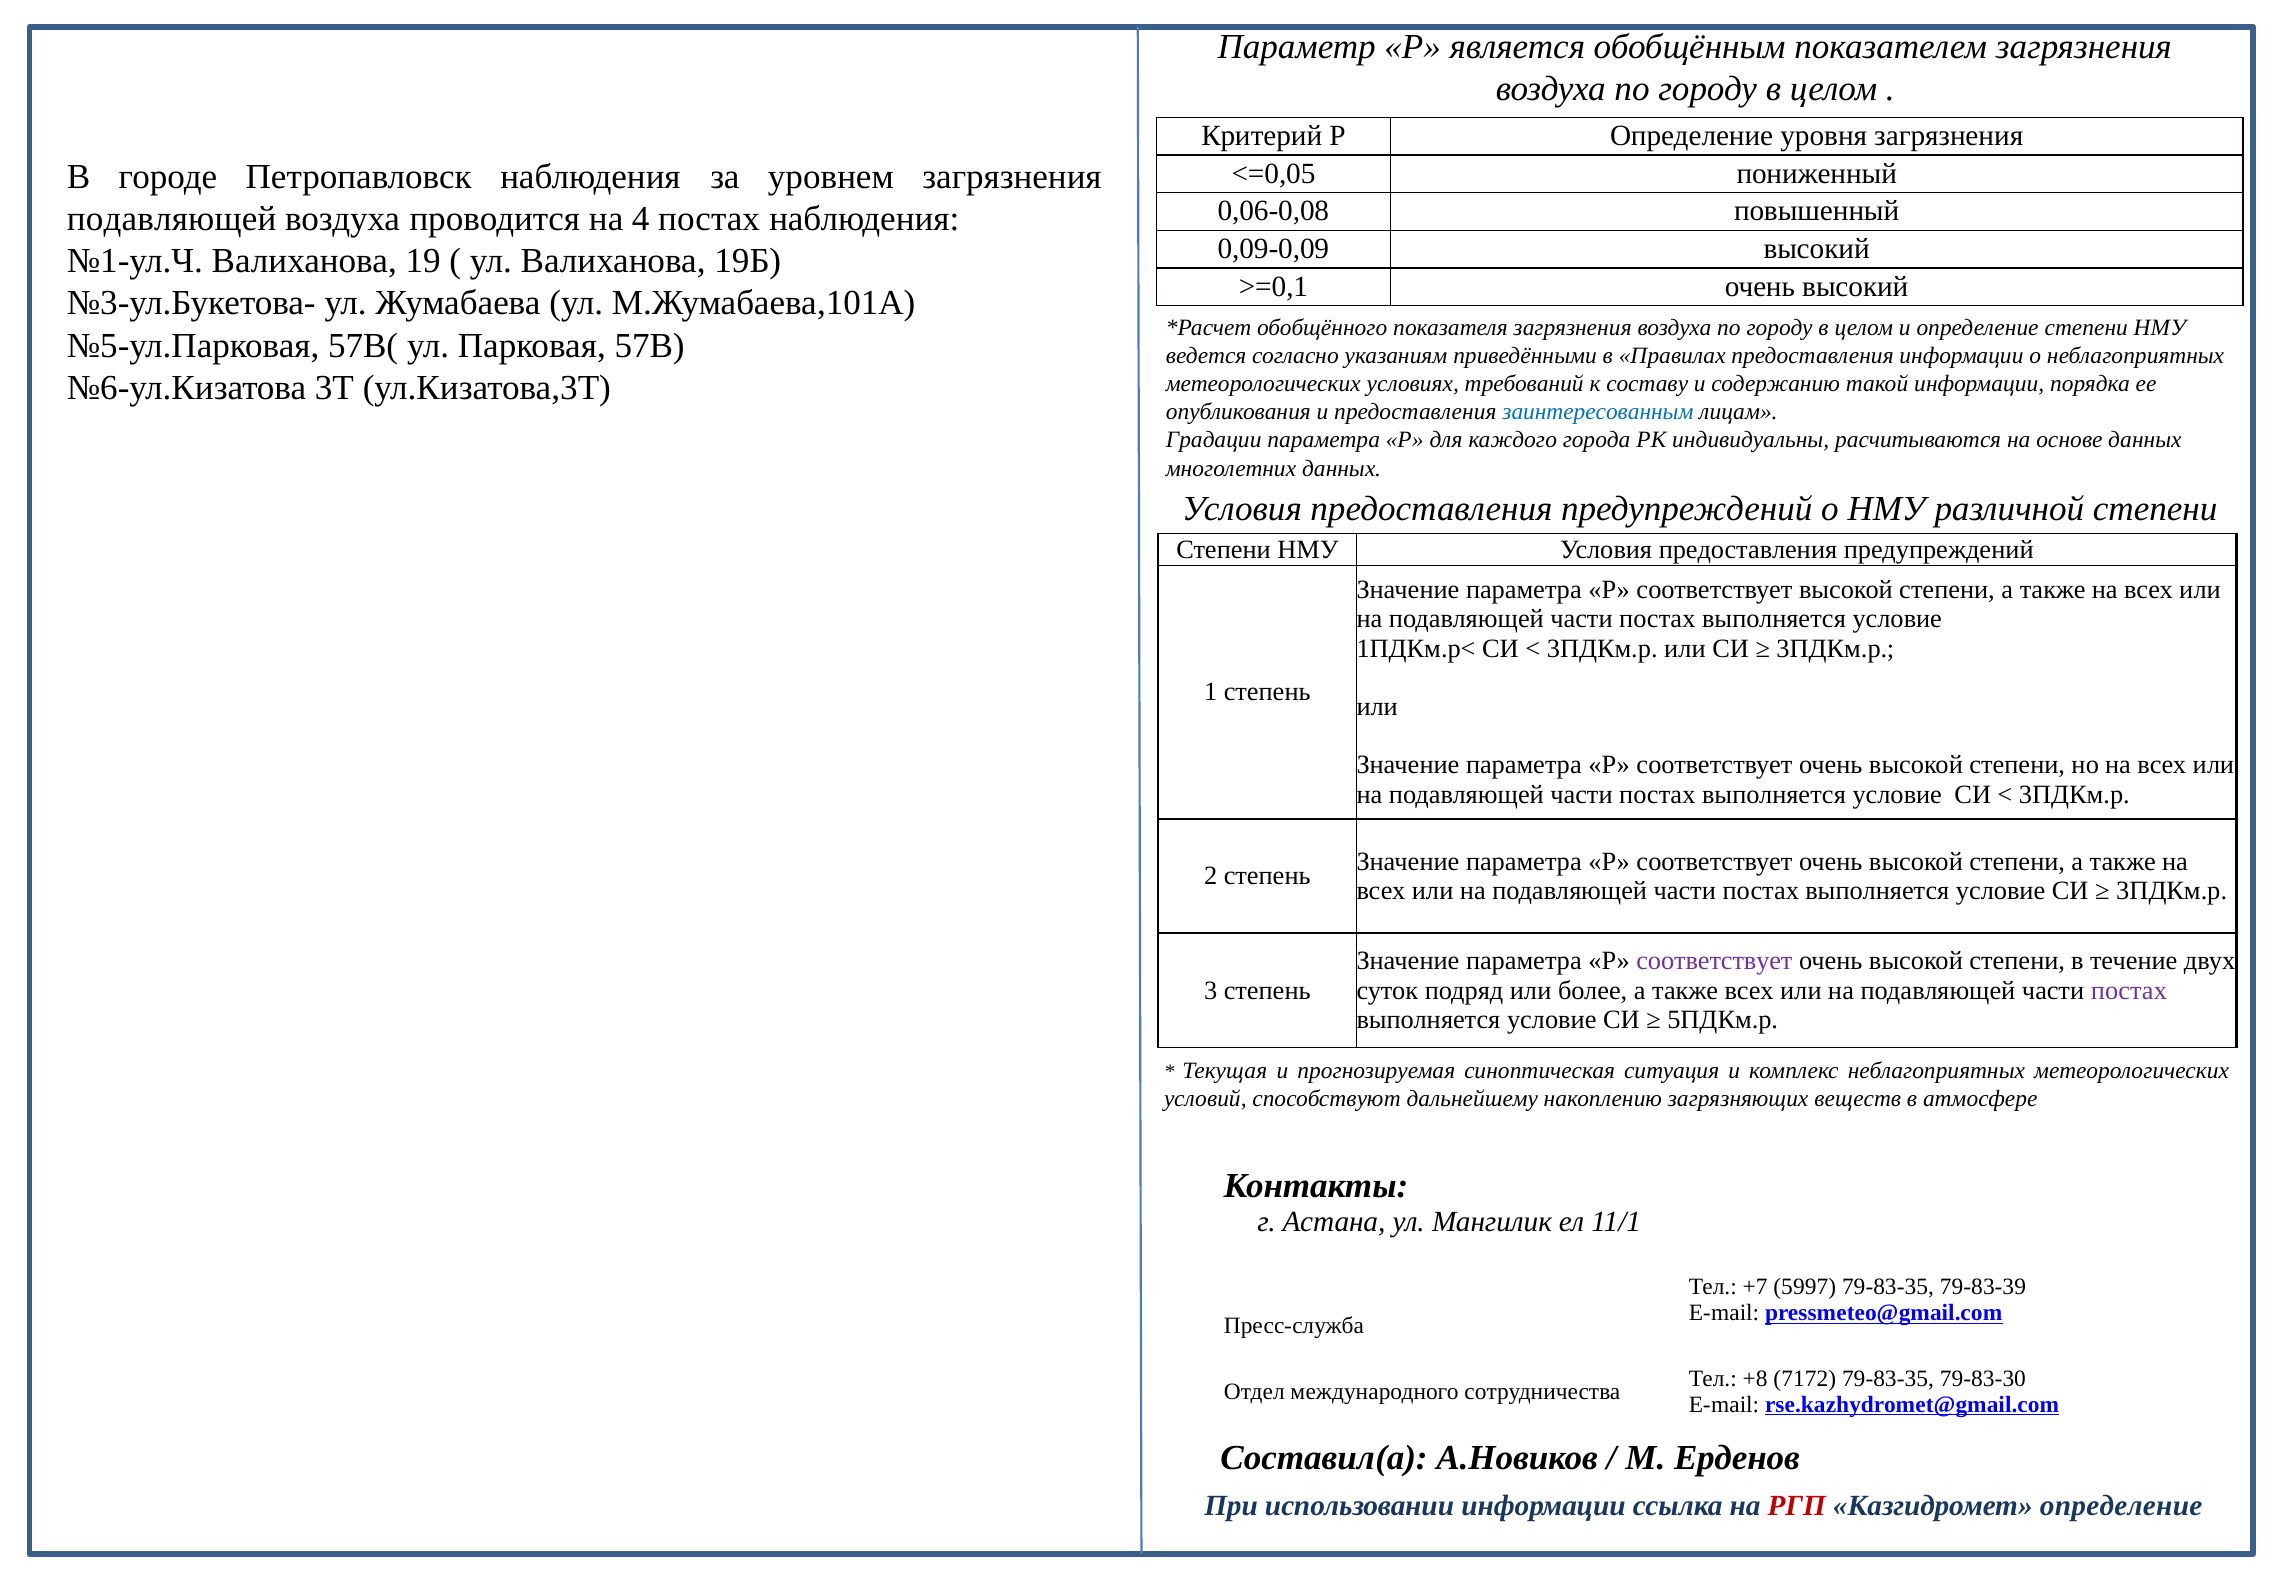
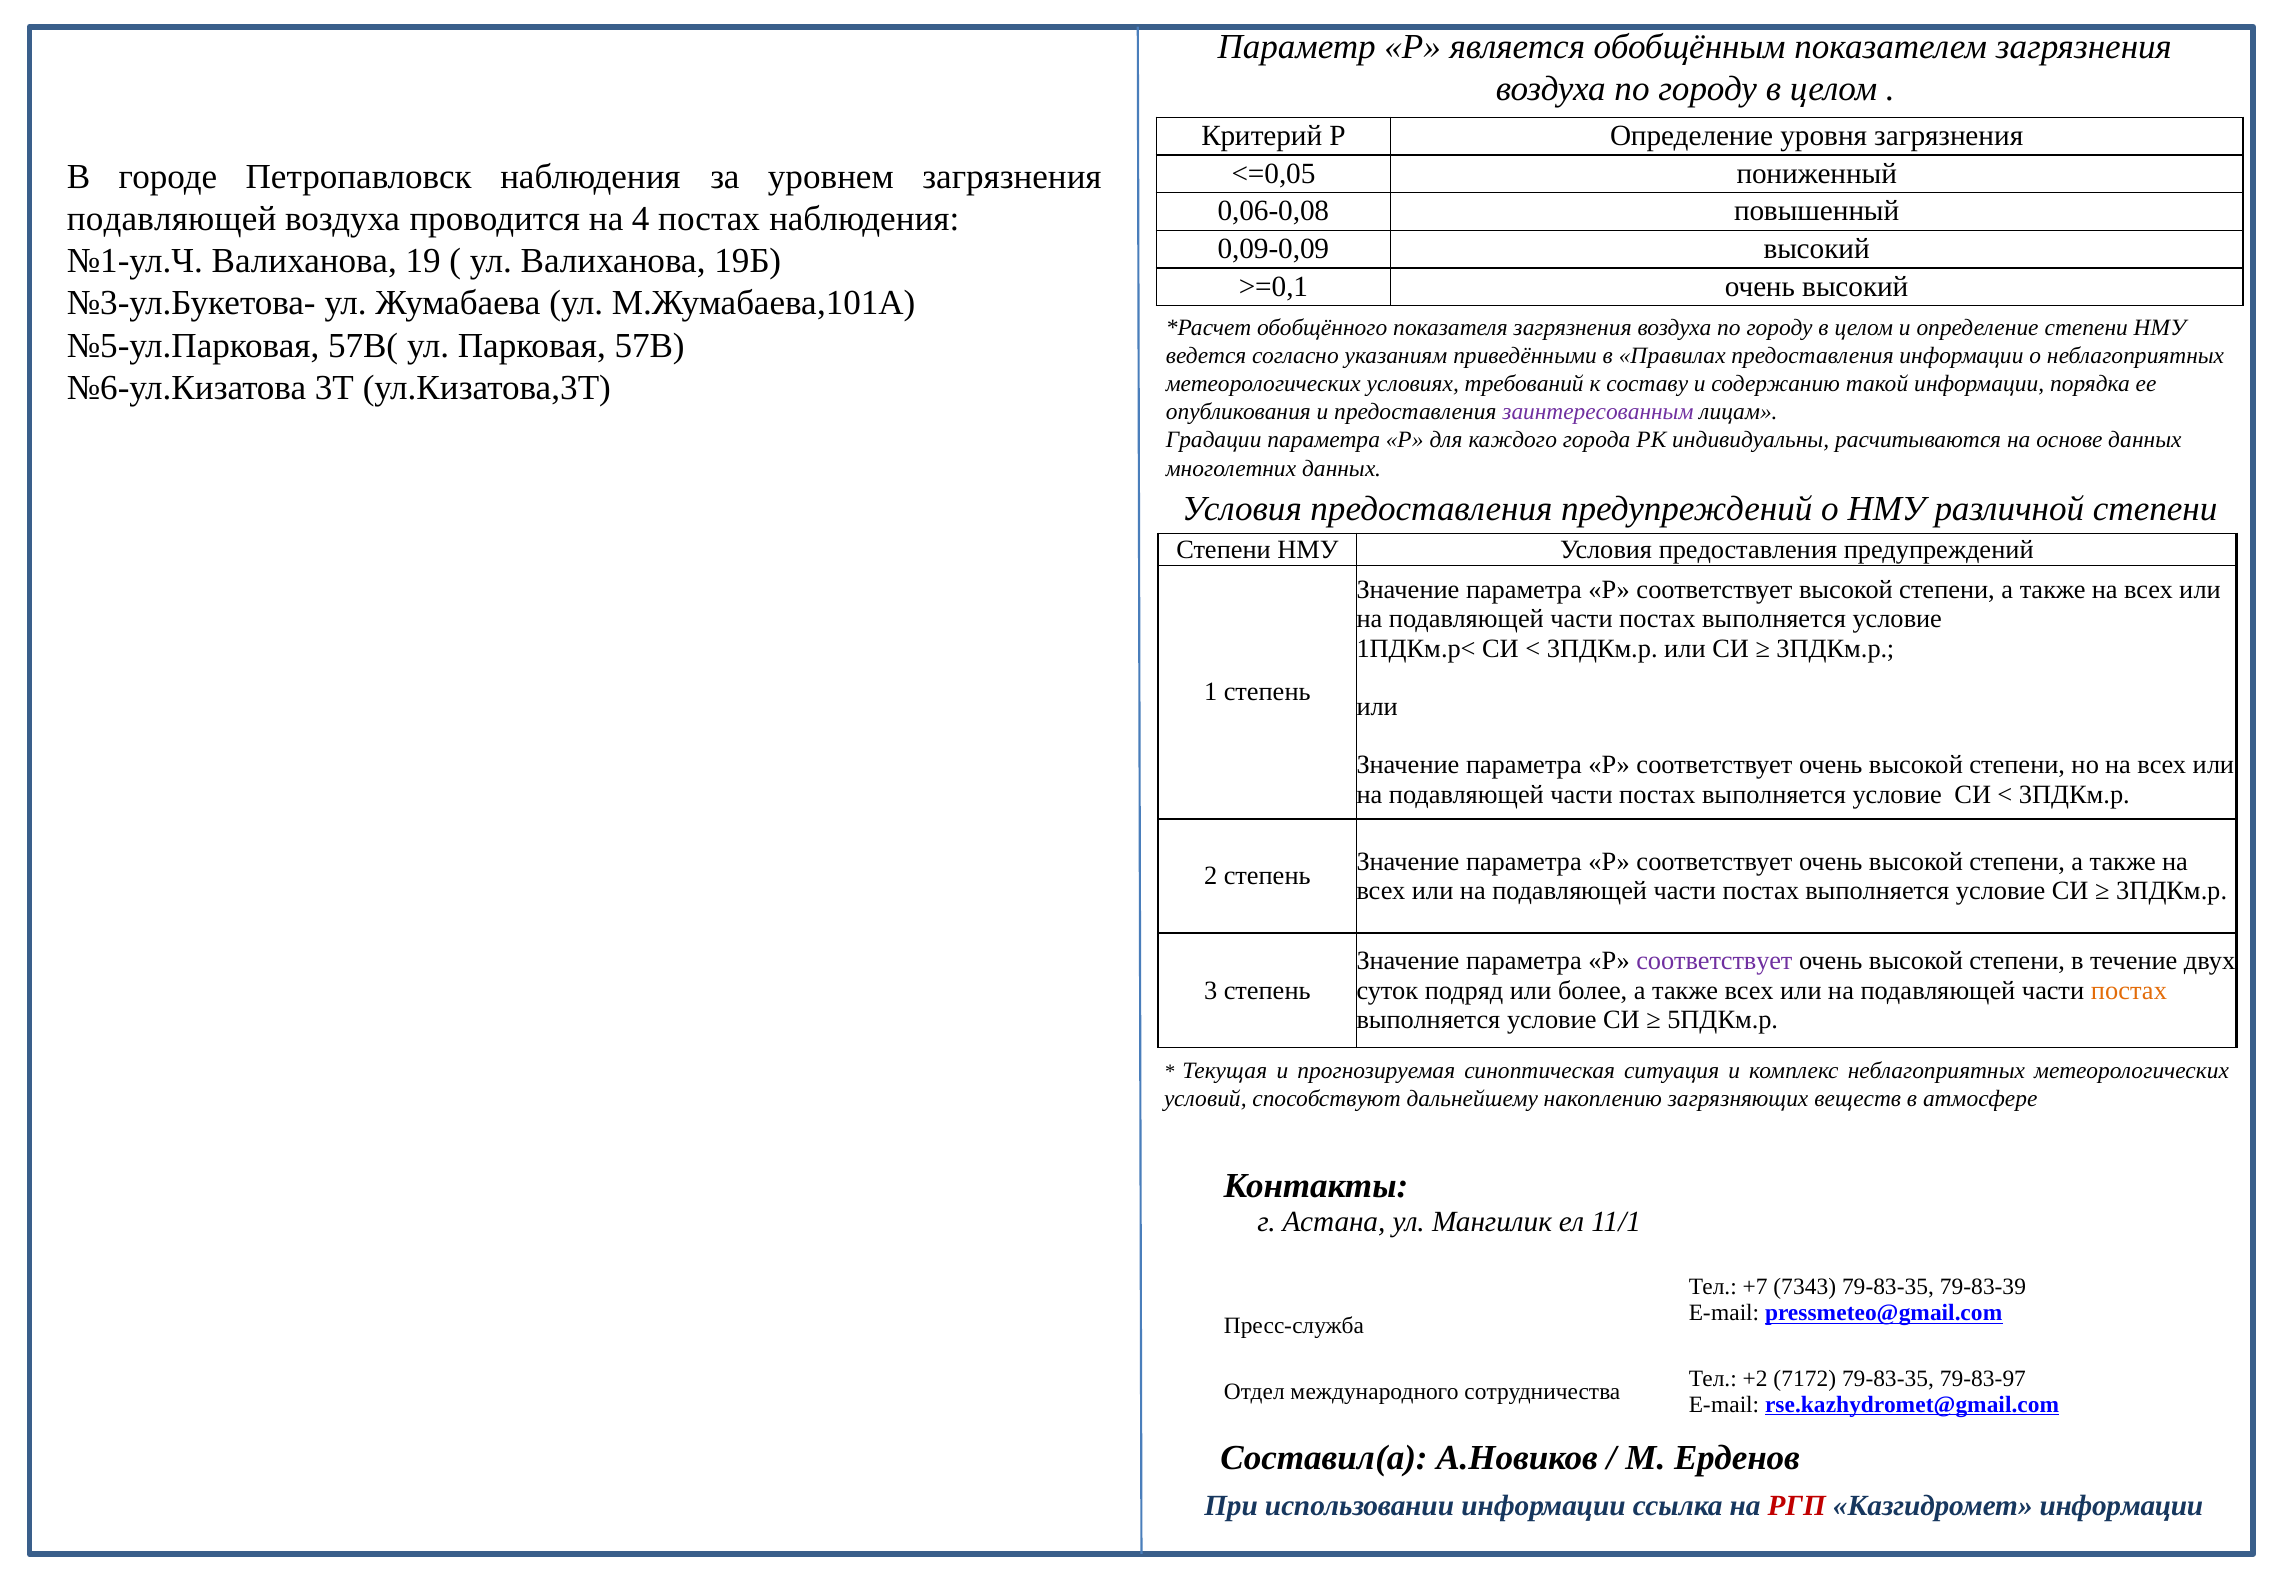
заинтересованным colour: blue -> purple (1598, 412)
постах colour: purple -> orange (2129, 990)
5997: 5997 -> 7343 (1805, 1287)
+8: +8 -> +2 (1755, 1378)
79-83-30: 79-83-30 -> 79-83-97 (1983, 1378)
Казгидромет определение: определение -> информации (2121, 1505)
